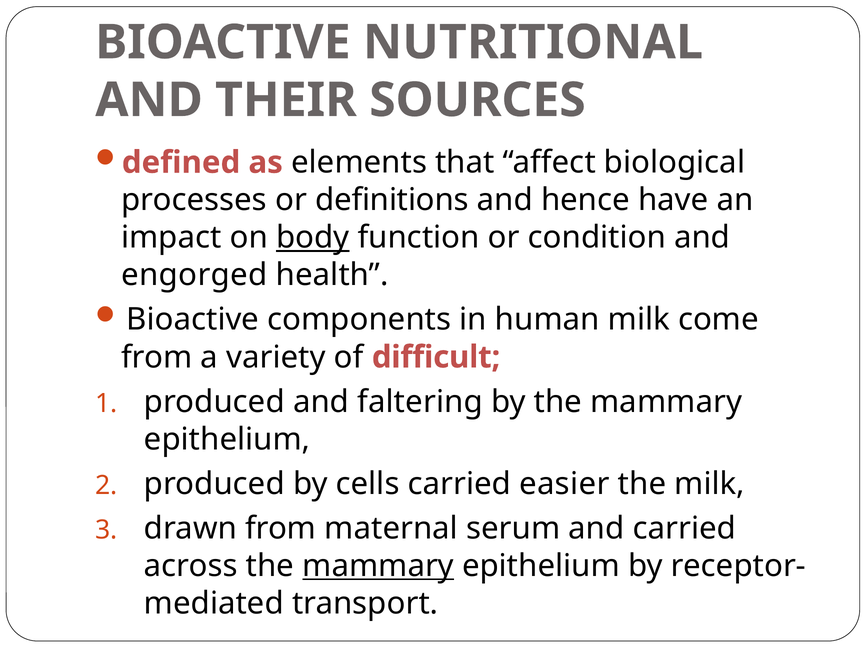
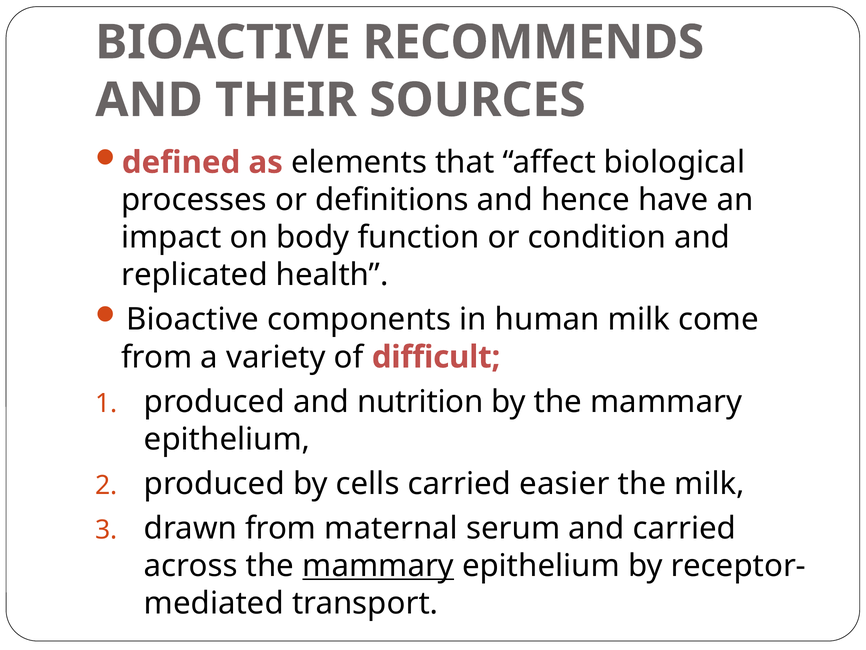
NUTRITIONAL: NUTRITIONAL -> RECOMMENDS (533, 42)
body underline: present -> none (313, 237)
engorged: engorged -> replicated (194, 275)
faltering: faltering -> nutrition (420, 401)
